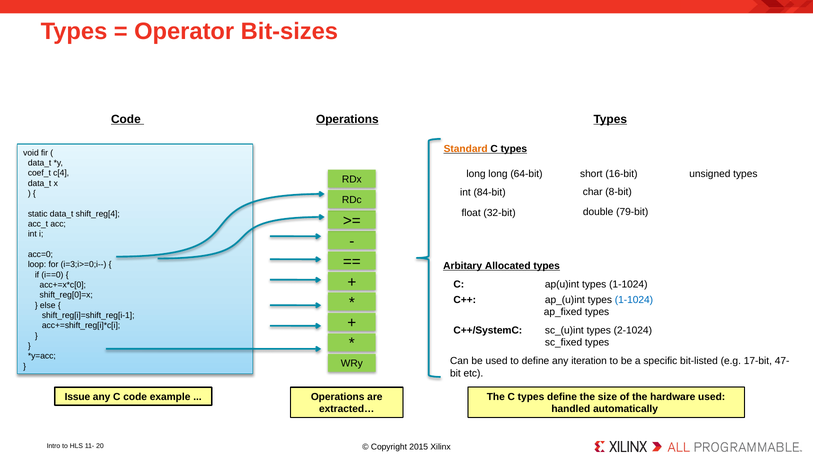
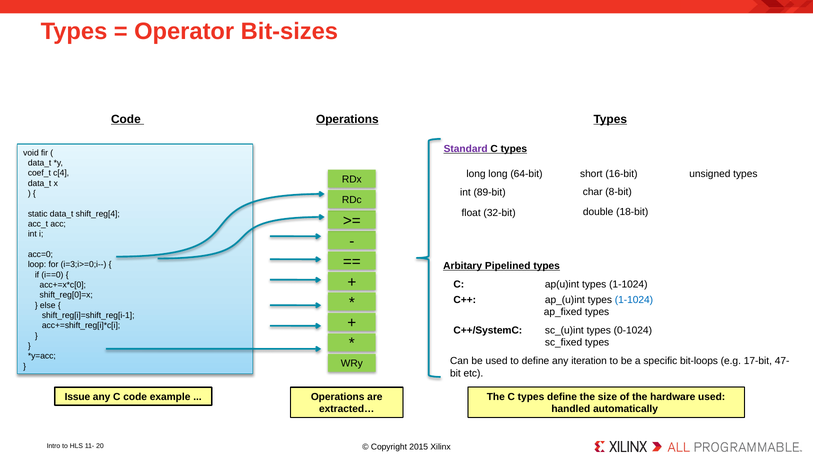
Standard colour: orange -> purple (466, 149)
84-bit: 84-bit -> 89-bit (490, 192)
79-bit: 79-bit -> 18-bit (632, 212)
Allocated: Allocated -> Pipelined (508, 266)
2-1024: 2-1024 -> 0-1024 (633, 331)
bit-listed: bit-listed -> bit-loops (699, 361)
